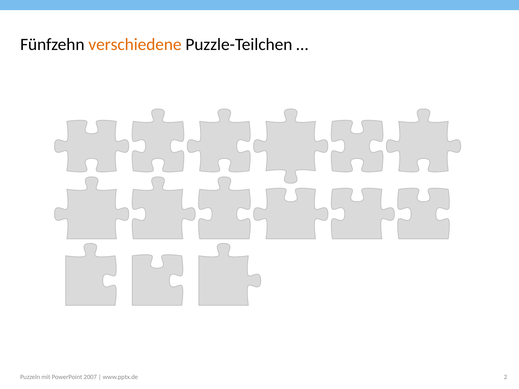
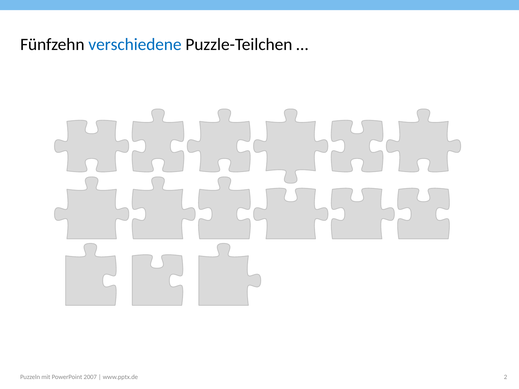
verschiedene colour: orange -> blue (135, 44)
